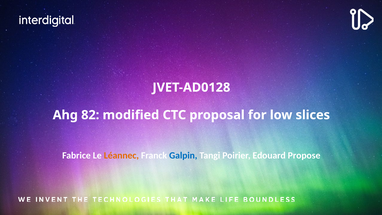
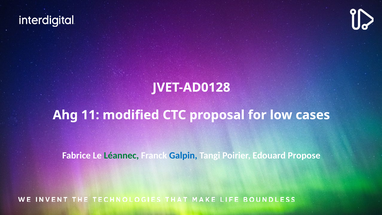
82: 82 -> 11 (90, 115)
slices: slices -> cases (313, 115)
Léannec colour: orange -> green (121, 155)
